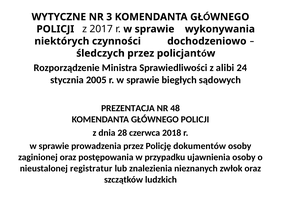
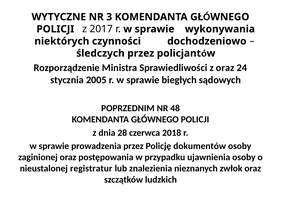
z alibi: alibi -> oraz (225, 68)
PREZENTACJA: PREZENTACJA -> POPRZEDNIM (128, 109)
